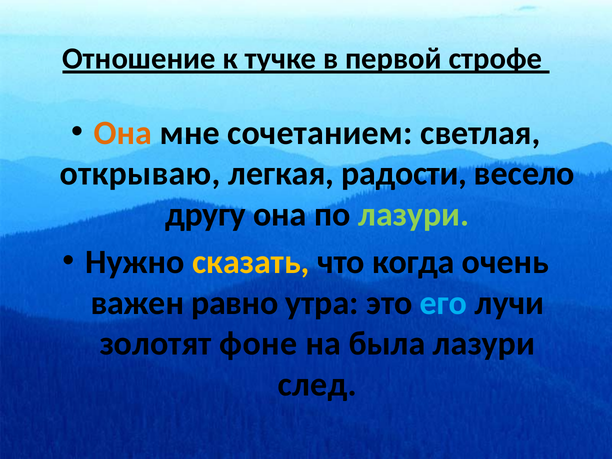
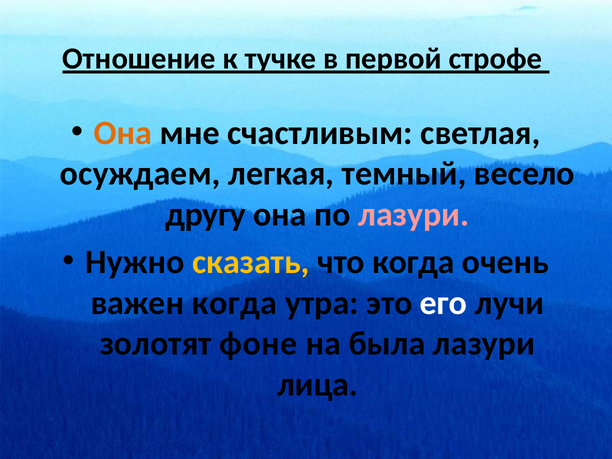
сочетанием: сочетанием -> счастливым (320, 133)
открываю: открываю -> осуждаем (140, 174)
радости: радости -> темный (404, 174)
лазури colour: light green -> pink (414, 215)
важен равно: равно -> когда (234, 303)
его colour: light blue -> white (444, 303)
след: след -> лица (318, 384)
